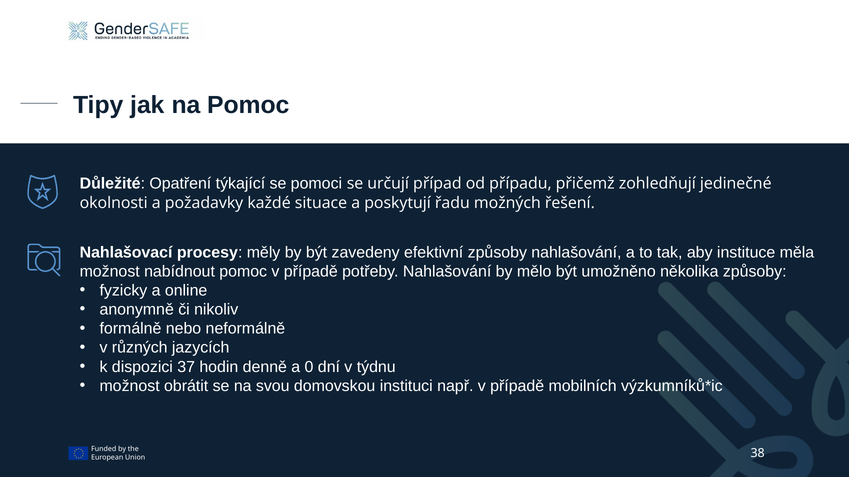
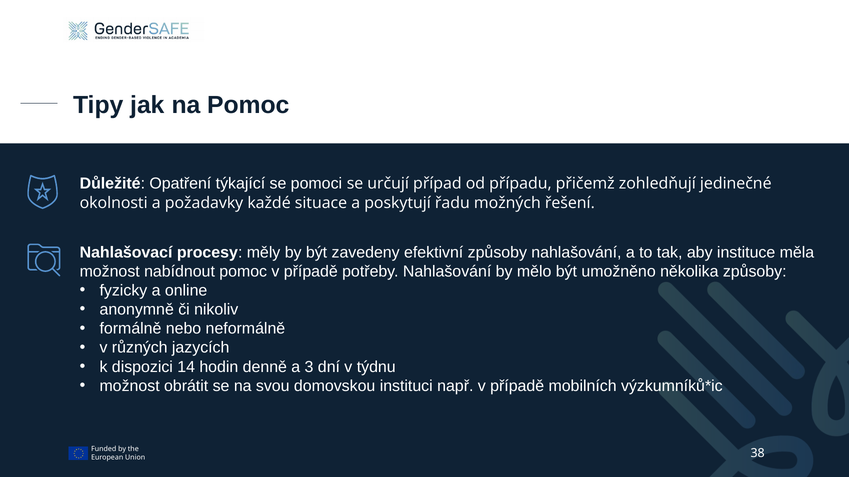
37: 37 -> 14 (186, 367)
0: 0 -> 3 (309, 367)
